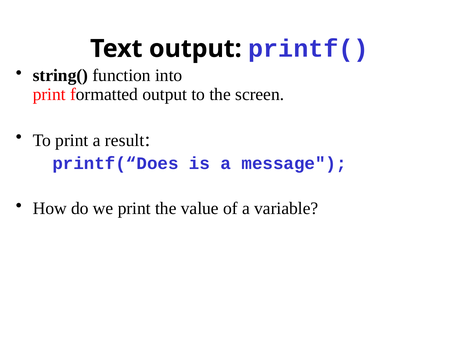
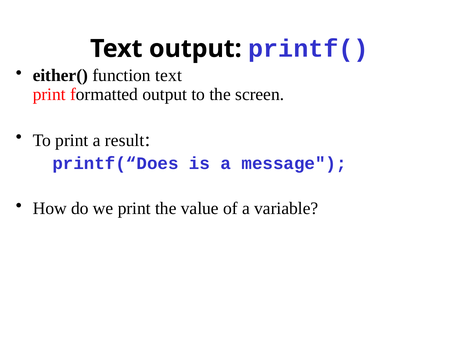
string(: string( -> either( (60, 76)
function into: into -> text (169, 76)
